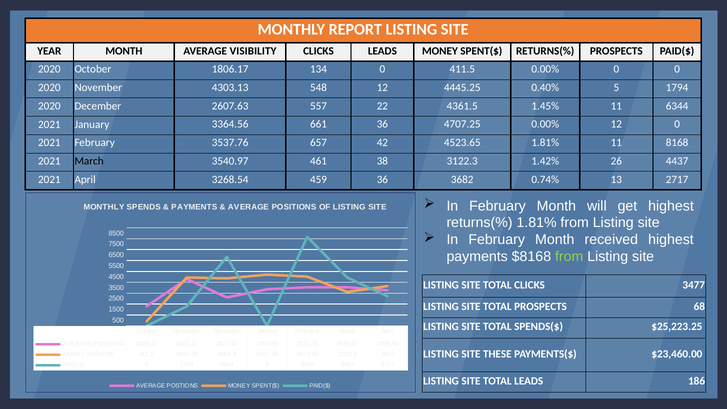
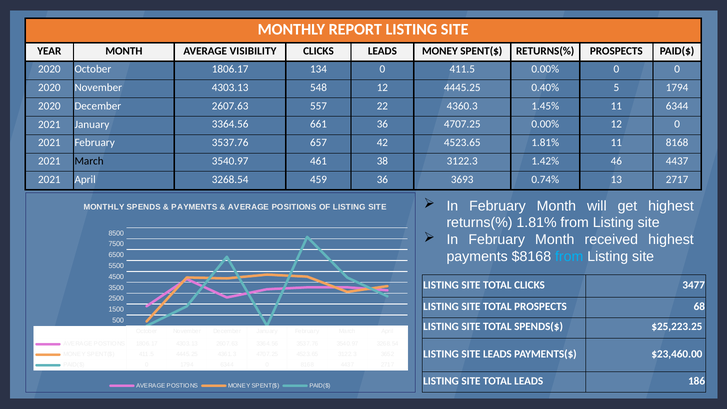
4361.5: 4361.5 -> 4360.3 (462, 106)
26: 26 -> 46 (616, 161)
3682: 3682 -> 3693 (462, 179)
from colour: light green -> light blue (569, 257)
SITE THESE: THESE -> LEADS (497, 354)
